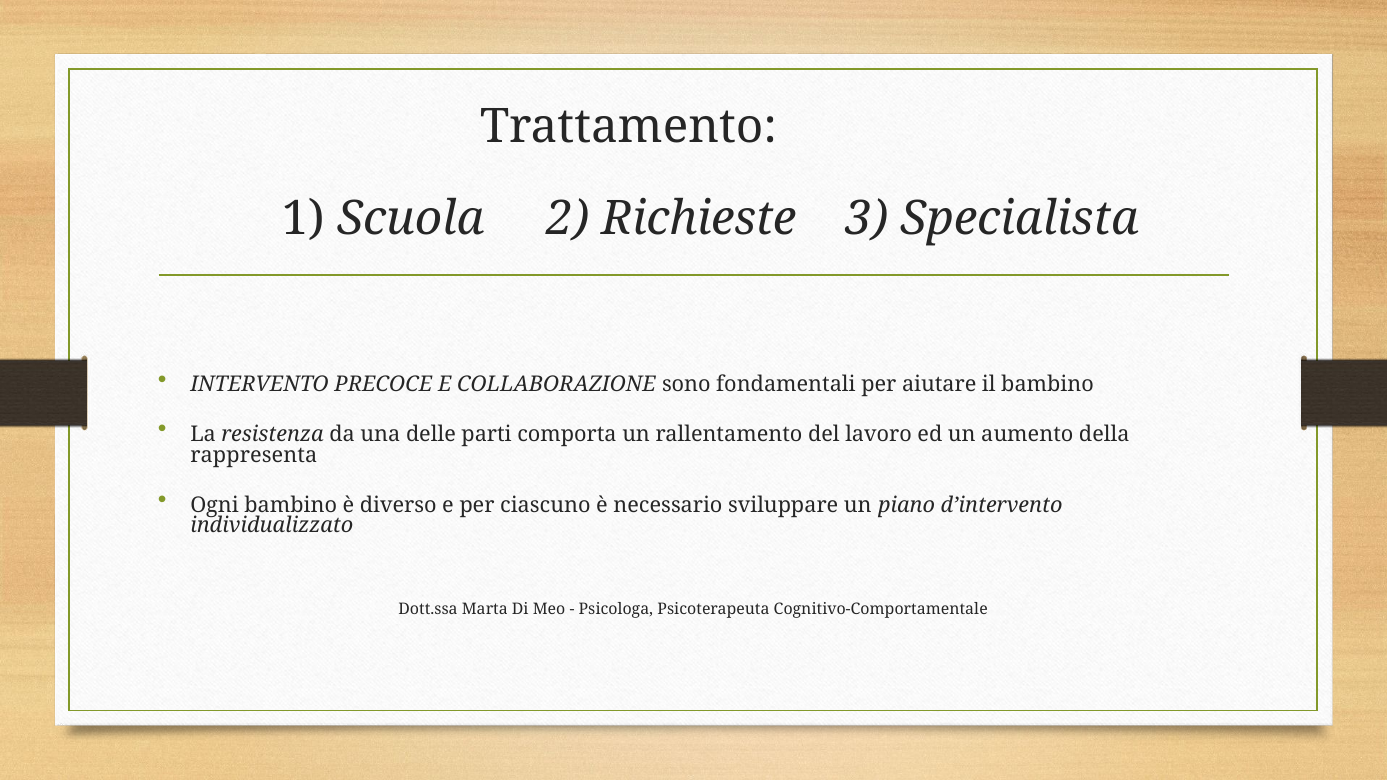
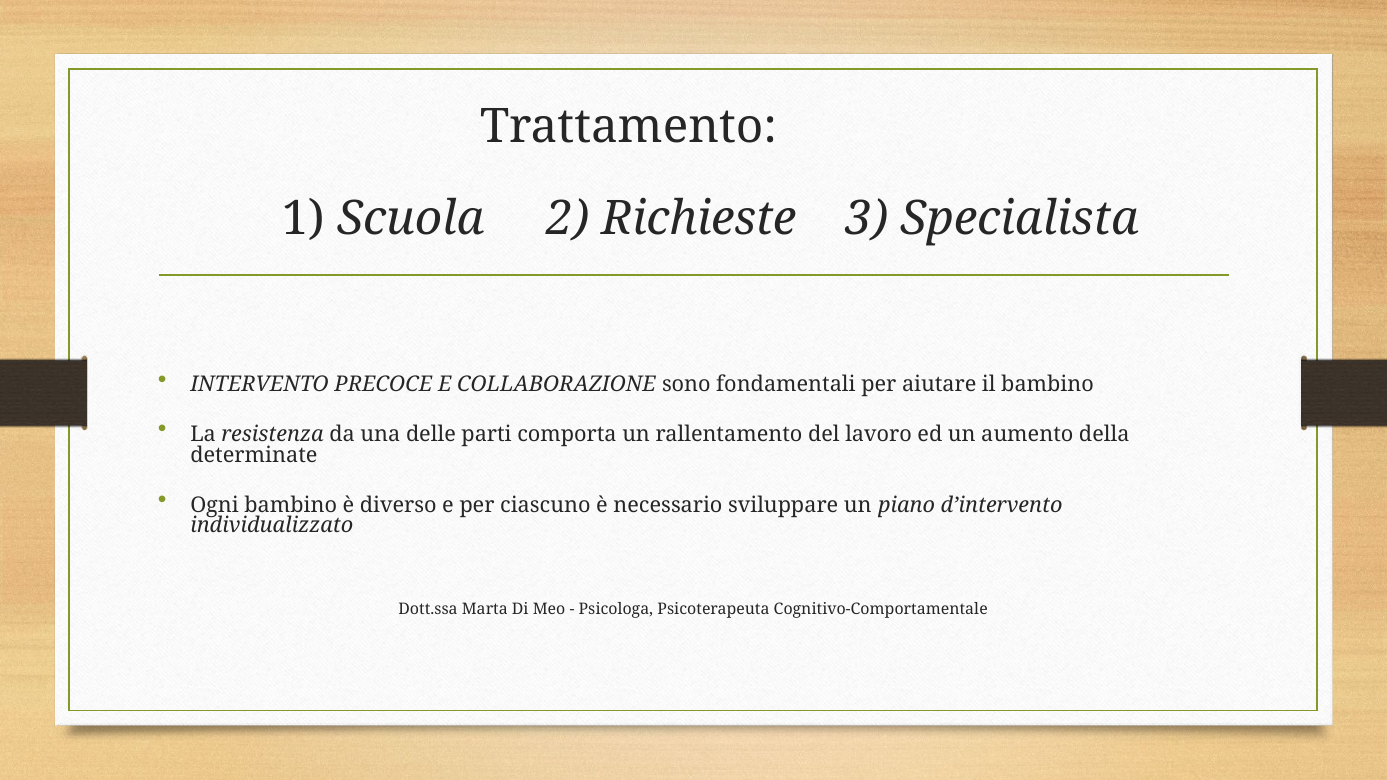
rappresenta: rappresenta -> determinate (254, 455)
